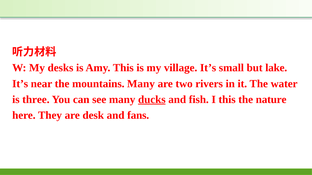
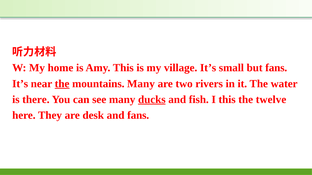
desks: desks -> home (61, 68)
but lake: lake -> fans (276, 68)
the underline: none -> present (62, 84)
three: three -> there (36, 100)
nature: nature -> twelve (271, 100)
